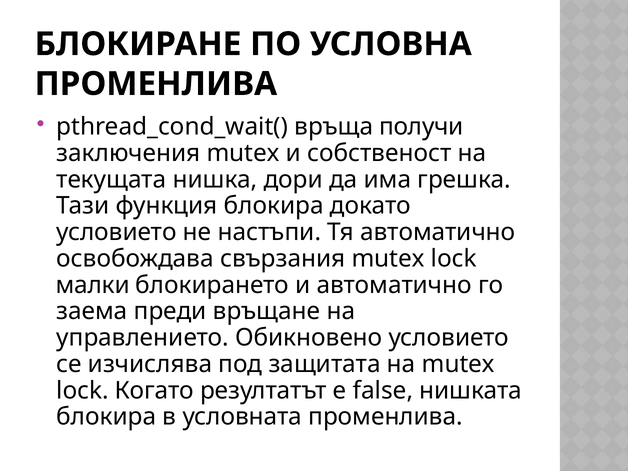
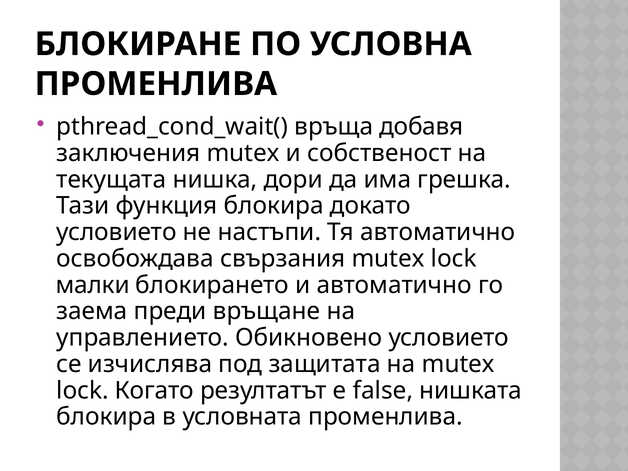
получи: получи -> добавя (421, 127)
